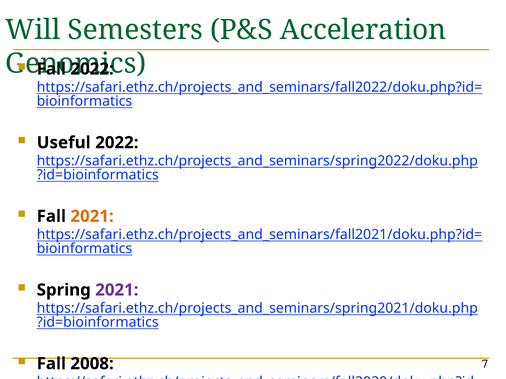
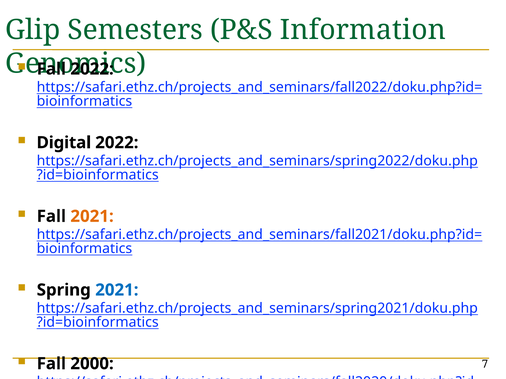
Will: Will -> Glip (33, 30)
Acceleration: Acceleration -> Information (363, 30)
Useful: Useful -> Digital (64, 143)
2021 colour: purple -> blue (117, 290)
2008: 2008 -> 2000 (92, 364)
